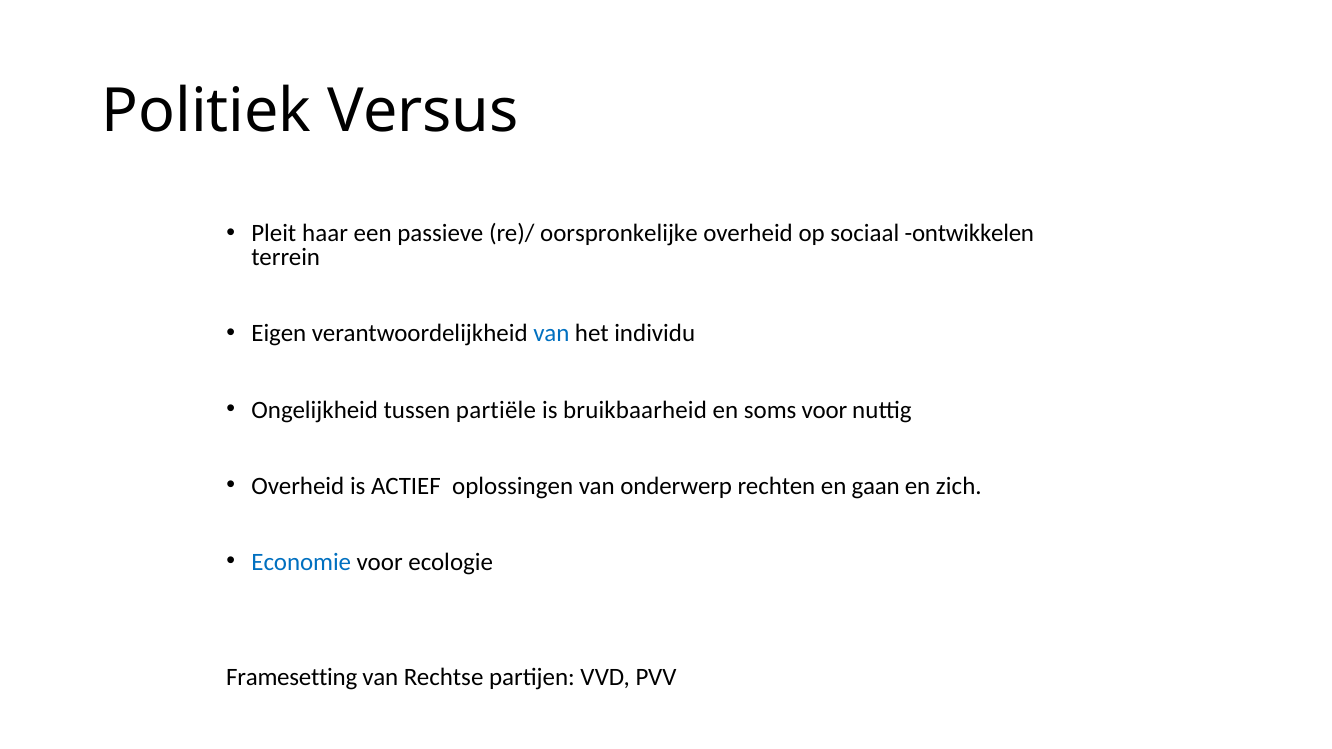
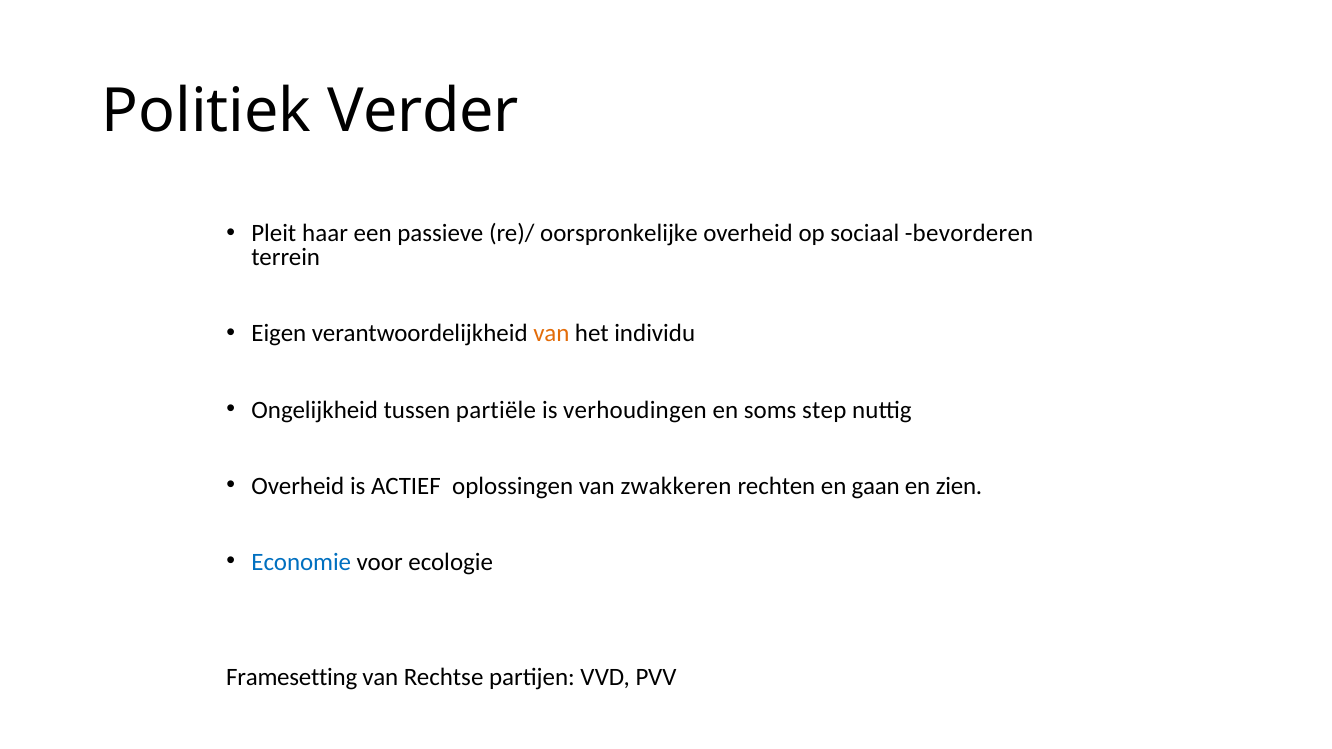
Versus: Versus -> Verder (423, 112)
ontwikkelen: ontwikkelen -> bevorderen (969, 233)
van colour: blue -> orange (551, 334)
bruikbaarheid: bruikbaarheid -> verhoudingen (635, 410)
soms voor: voor -> step (824, 410)
onderwerp: onderwerp -> zwakkeren (676, 486)
zich: zich -> zien (959, 486)
